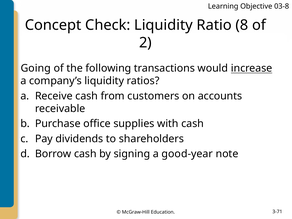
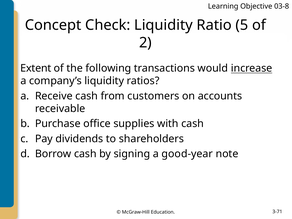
8: 8 -> 5 (242, 25)
Going: Going -> Extent (36, 68)
